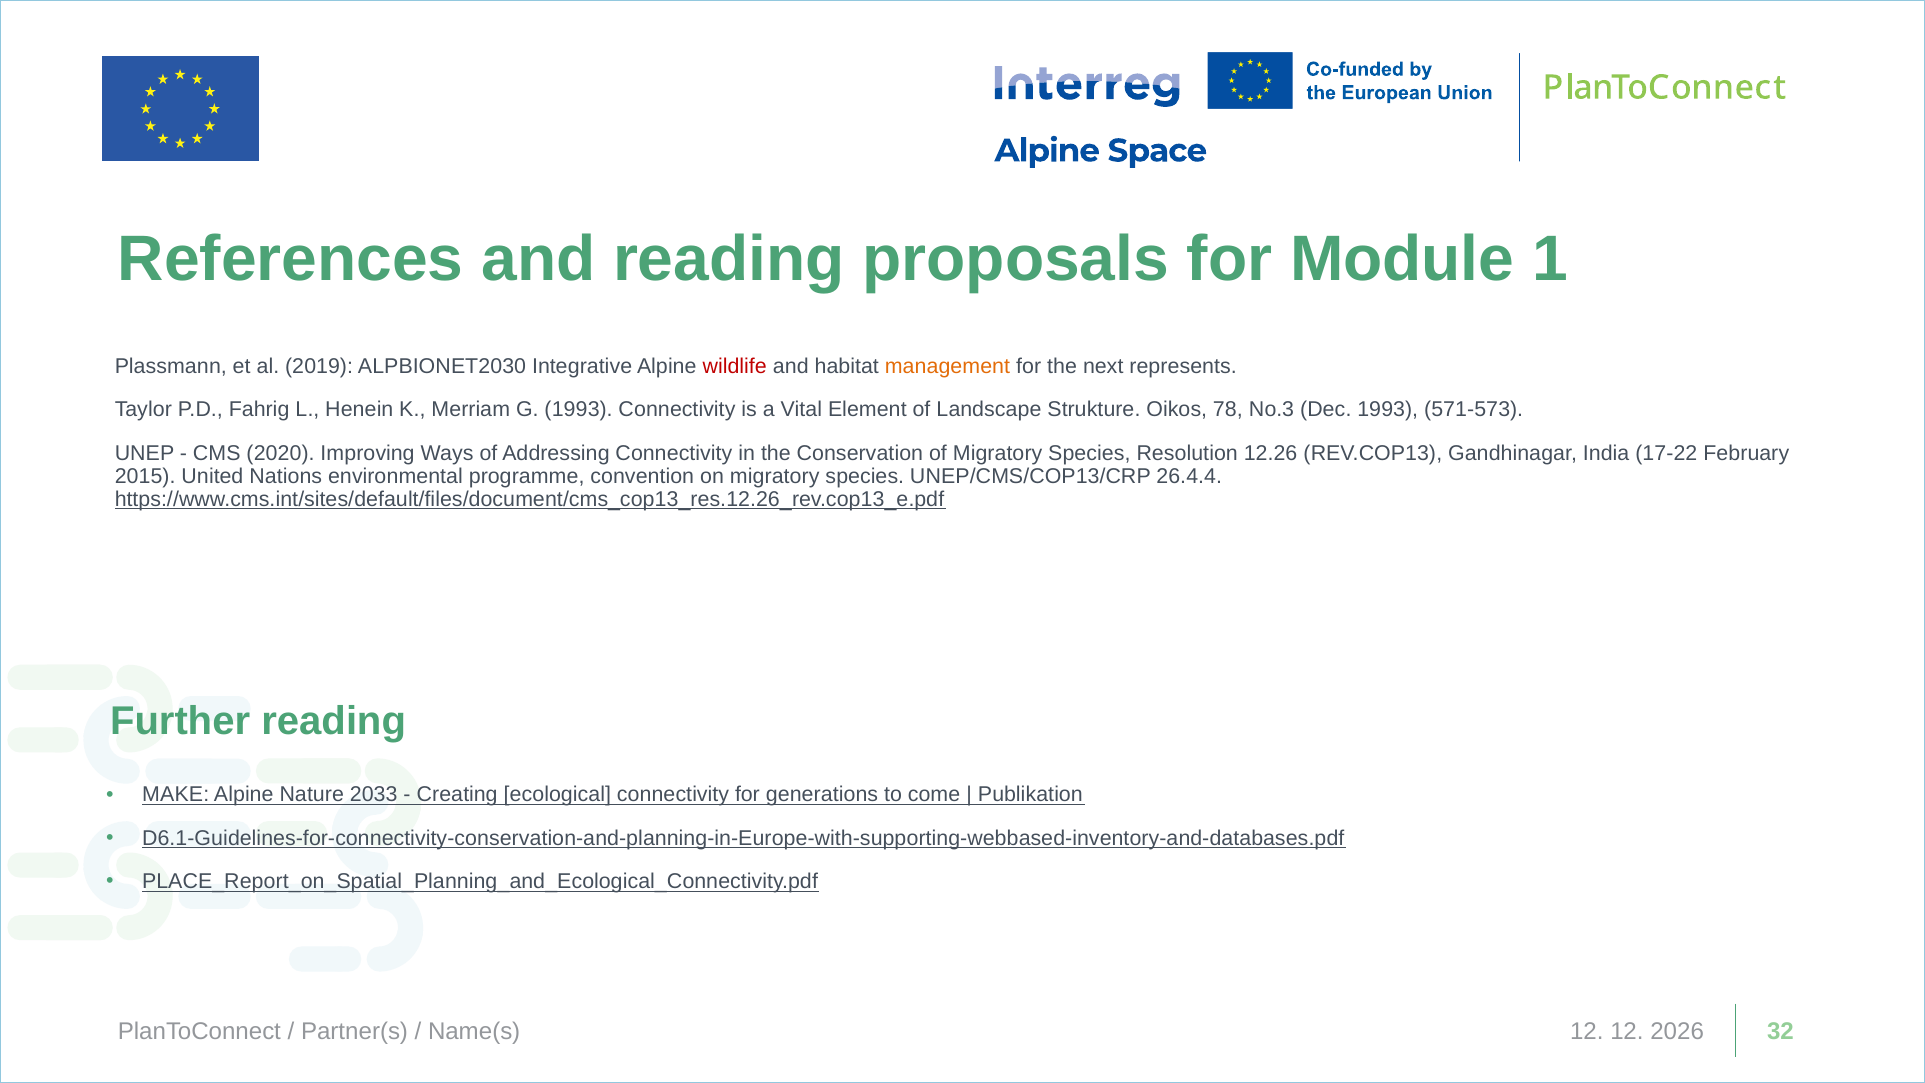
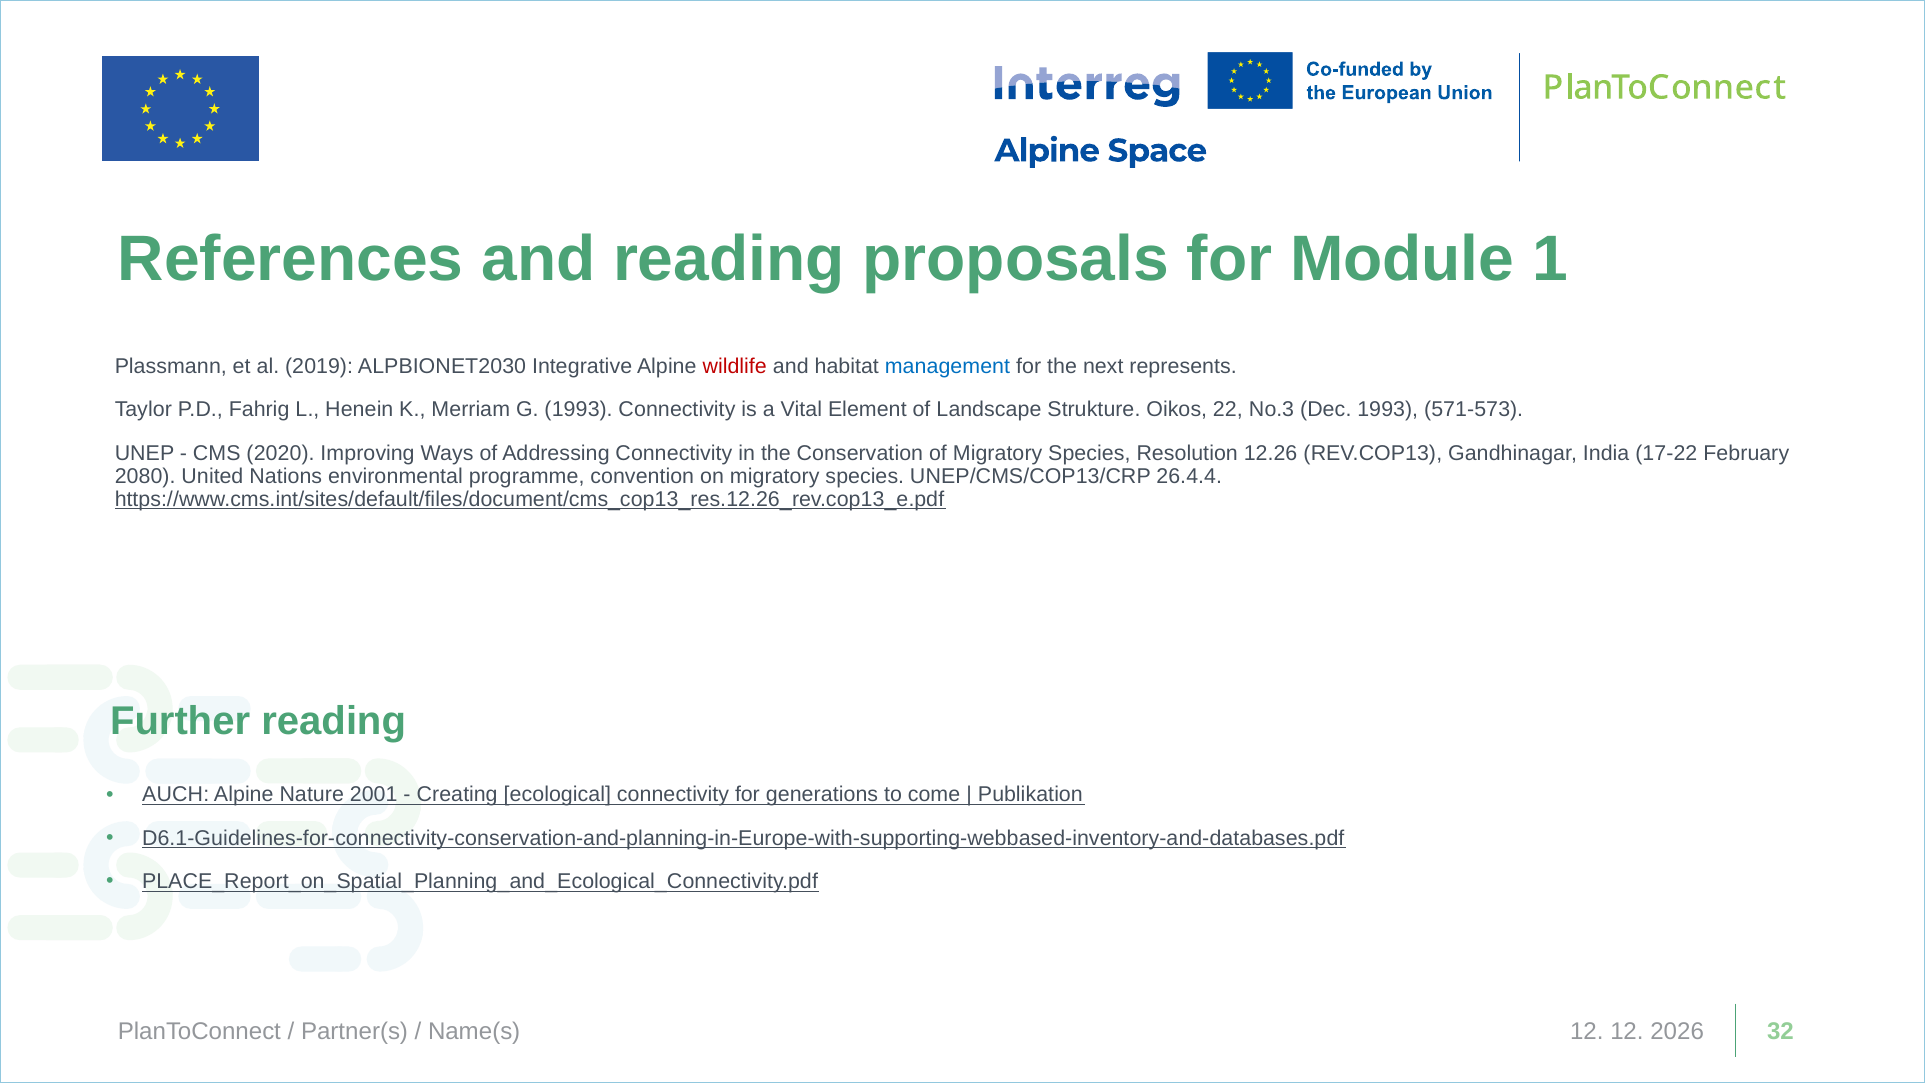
management colour: orange -> blue (947, 367)
78: 78 -> 22 (1228, 410)
2015: 2015 -> 2080 (145, 476)
MAKE: MAKE -> AUCH (176, 795)
2033: 2033 -> 2001 (374, 795)
